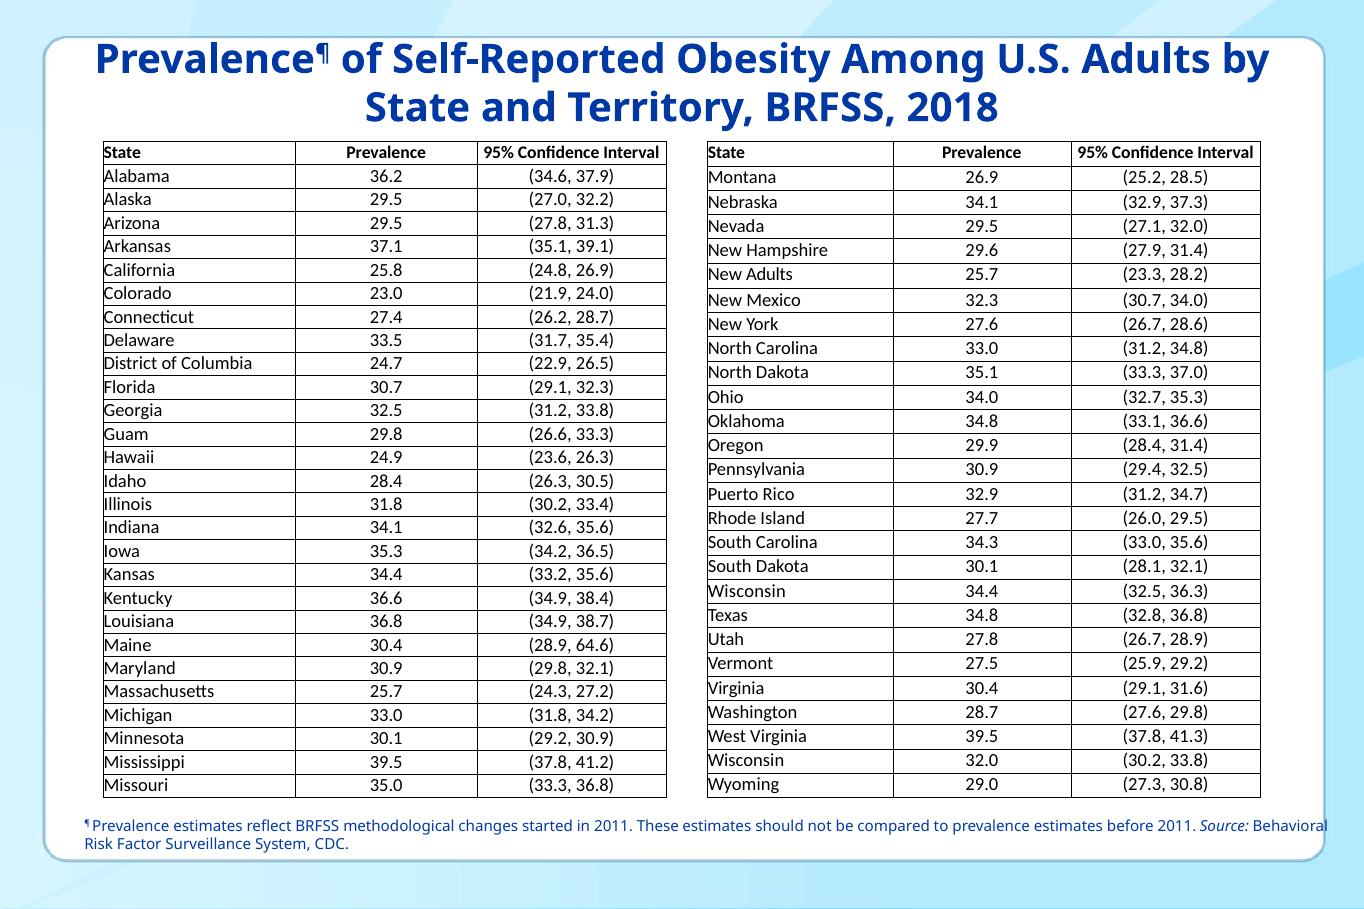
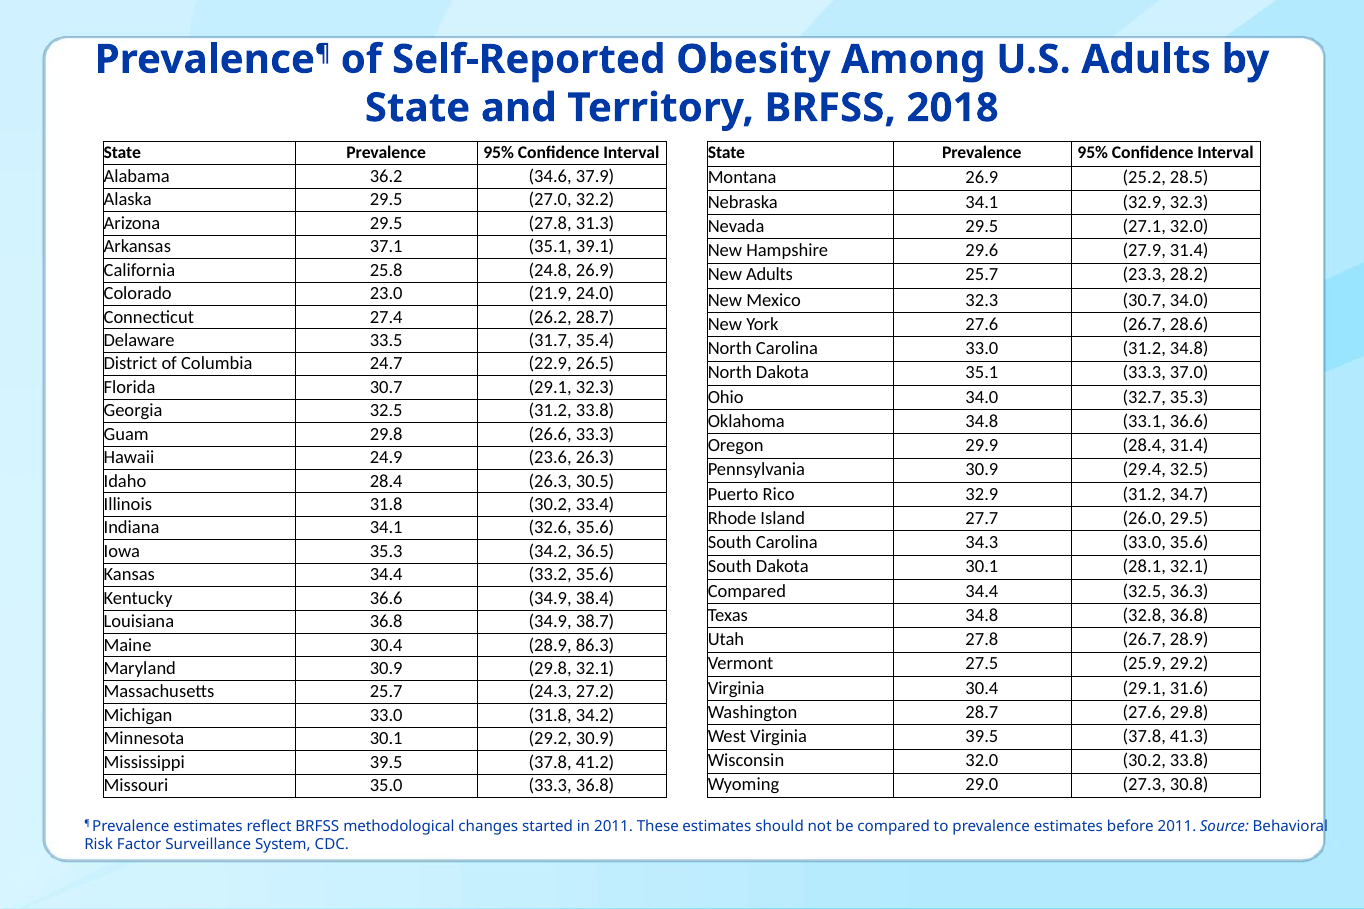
32.9 37.3: 37.3 -> 32.3 (1189, 202)
Wisconsin: Wisconsin -> Compared (747, 591)
64.6: 64.6 -> 86.3 (595, 645)
